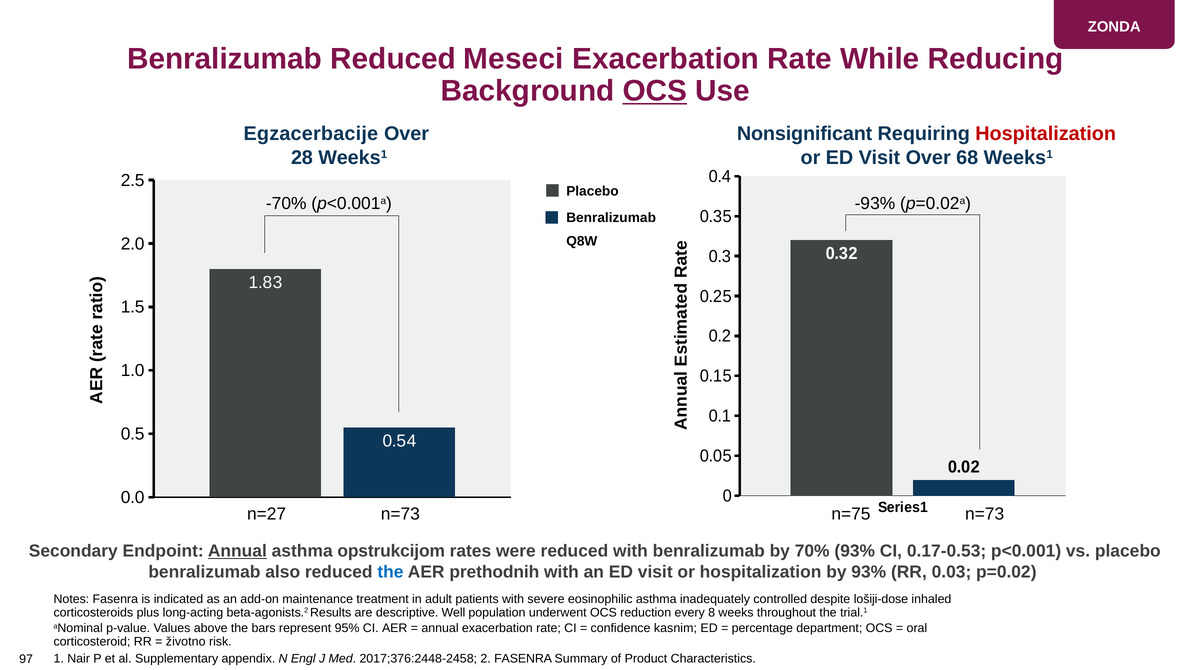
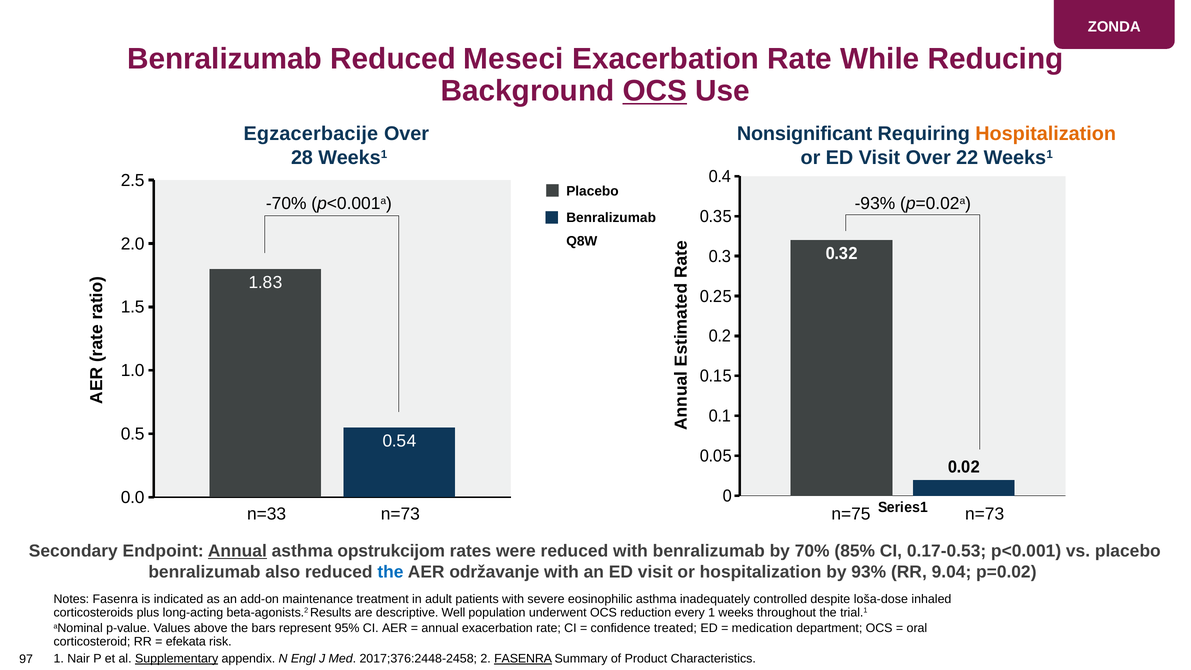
Hospitalization colour: red -> orange (1046, 134)
68: 68 -> 22 (967, 158)
n=27: n=27 -> n=33 (267, 514)
70% 93%: 93% -> 85% (855, 551)
prethodnih: prethodnih -> održavanje (494, 572)
0.03: 0.03 -> 9.04 (951, 572)
lošiji-dose: lošiji-dose -> loša-dose (881, 599)
every 8: 8 -> 1 (712, 612)
kasnim: kasnim -> treated (675, 628)
percentage: percentage -> medication (762, 628)
životno: životno -> efekata (186, 642)
Supplementary underline: none -> present (177, 659)
FASENRA underline: none -> present (523, 659)
